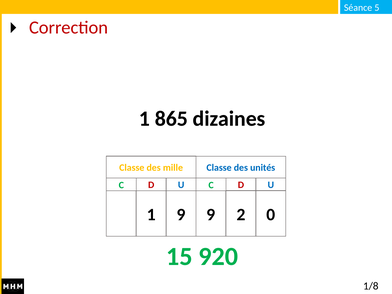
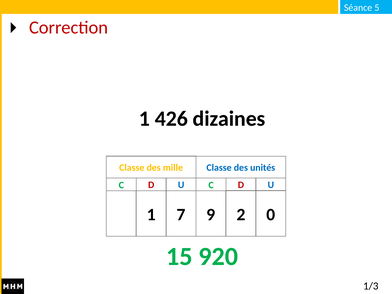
865: 865 -> 426 (171, 119)
1 9: 9 -> 7 (181, 215)
1/8: 1/8 -> 1/3 (371, 286)
